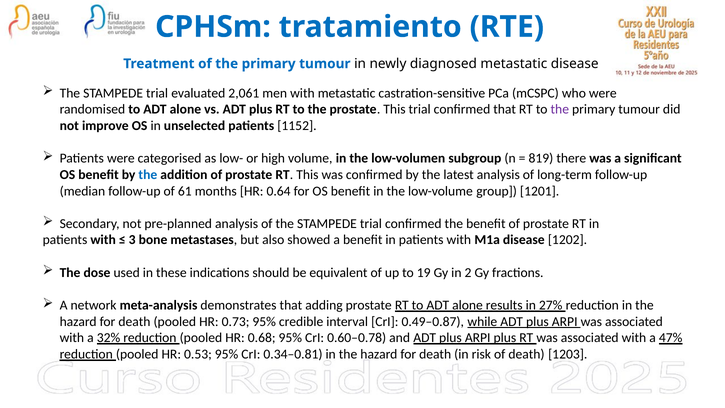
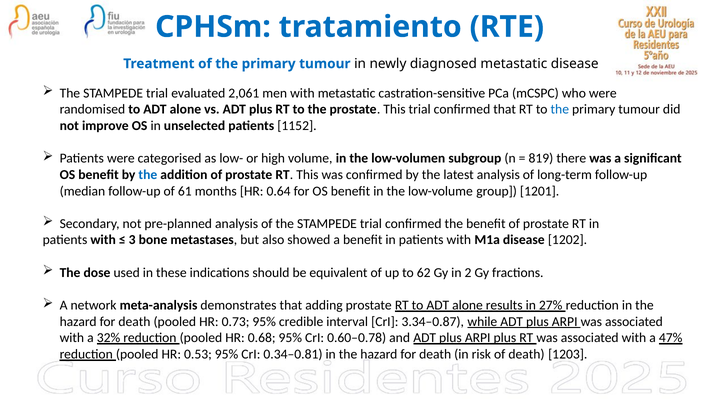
the colour: purple -> blue (560, 109)
19: 19 -> 62 (424, 273)
0.49–0.87: 0.49–0.87 -> 3.34–0.87 (433, 321)
